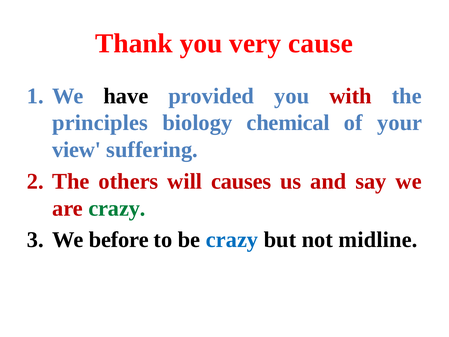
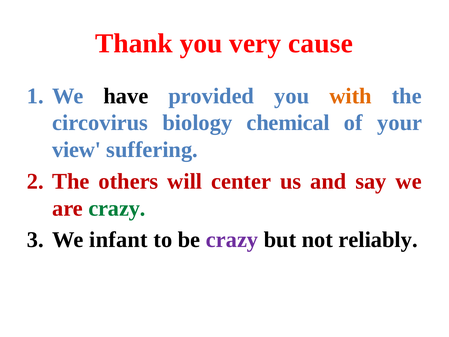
with colour: red -> orange (351, 96)
principles: principles -> circovirus (100, 123)
causes: causes -> center (241, 181)
before: before -> infant (118, 240)
crazy colour: blue -> purple (232, 240)
midline: midline -> reliably (378, 240)
